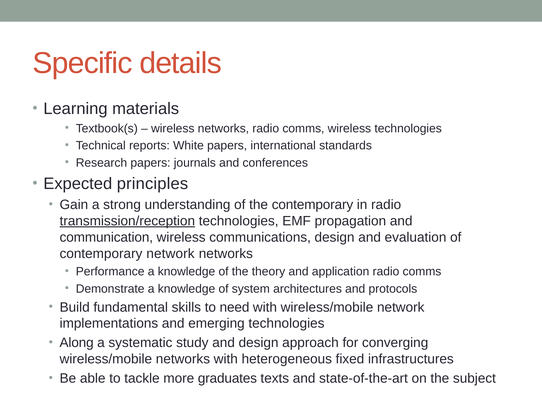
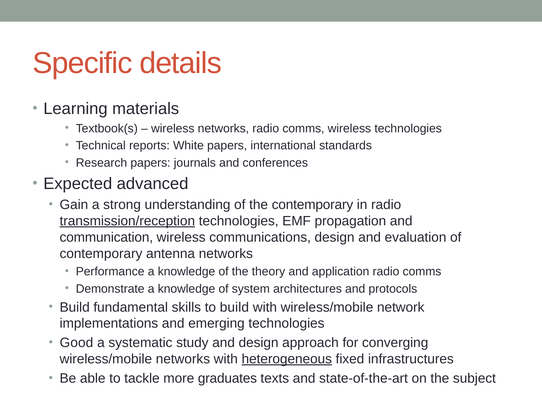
principles: principles -> advanced (153, 184)
contemporary network: network -> antenna (171, 253)
to need: need -> build (234, 307)
Along: Along -> Good (76, 342)
heterogeneous underline: none -> present (287, 359)
